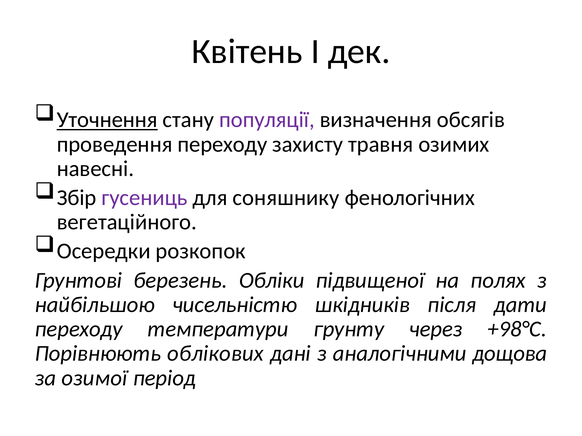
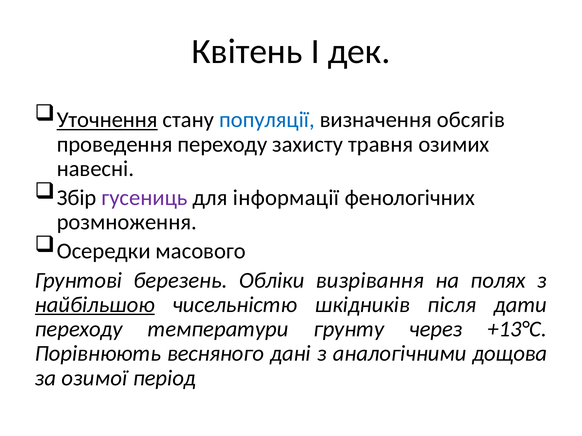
популяції colour: purple -> blue (267, 120)
соняшнику: соняшнику -> інформації (286, 198)
вегетаційного: вегетаційного -> розмноження (127, 222)
розкопок: розкопок -> масового (201, 251)
підвищеної: підвищеної -> визрівання (370, 281)
найбільшою underline: none -> present (95, 305)
+98°С: +98°С -> +13°С (517, 329)
облікових: облікових -> весняного (216, 354)
